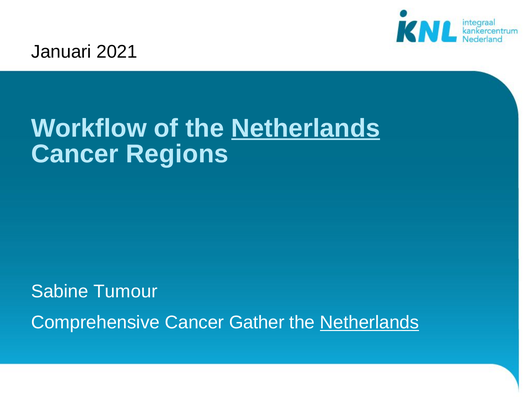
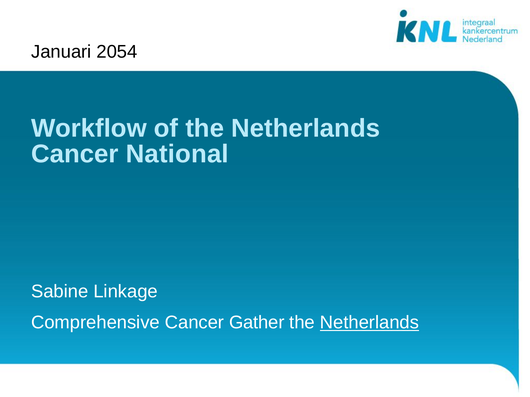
2021: 2021 -> 2054 (117, 52)
Netherlands underline: present -> none (306, 128)
Regions: Regions -> National (177, 154)
Tumour: Tumour -> Linkage (126, 292)
